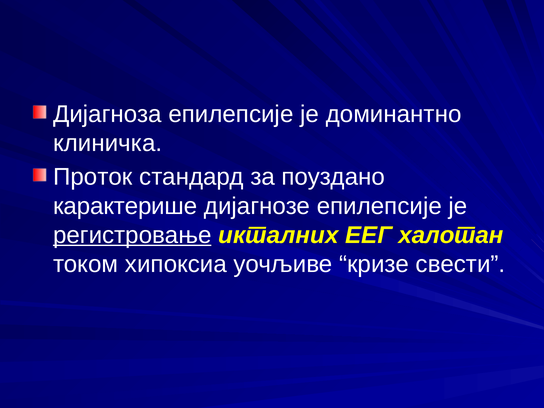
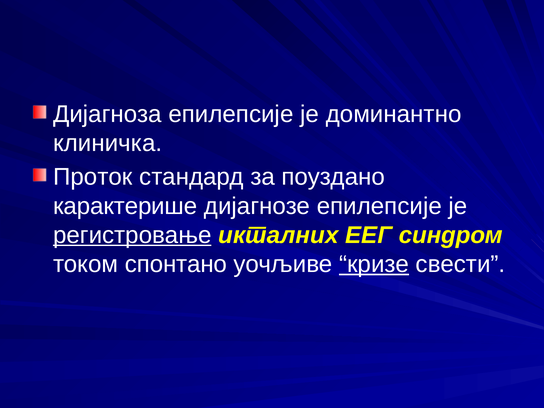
халотан: халотан -> синдром (451, 235)
хипоксиа: хипоксиа -> спонтано (176, 264)
кризе underline: none -> present (374, 264)
